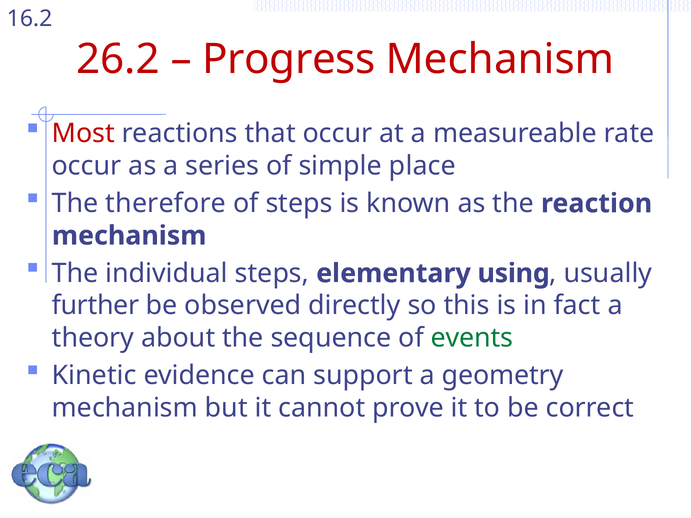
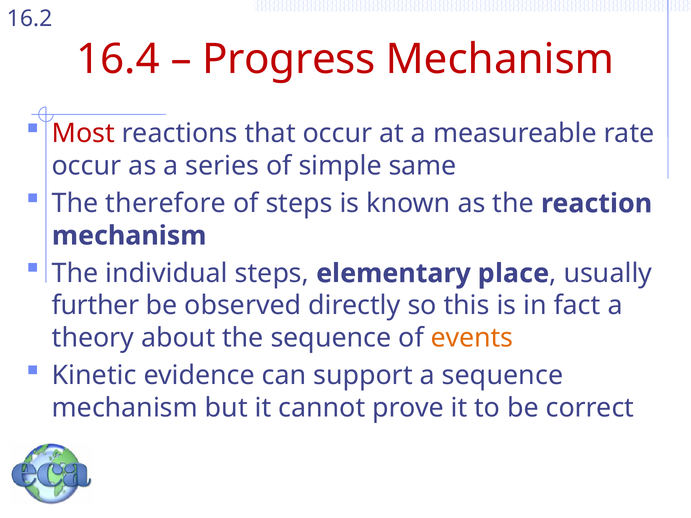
26.2: 26.2 -> 16.4 (118, 59)
place: place -> same (423, 166)
using: using -> place (513, 273)
events colour: green -> orange (472, 338)
a geometry: geometry -> sequence (503, 376)
